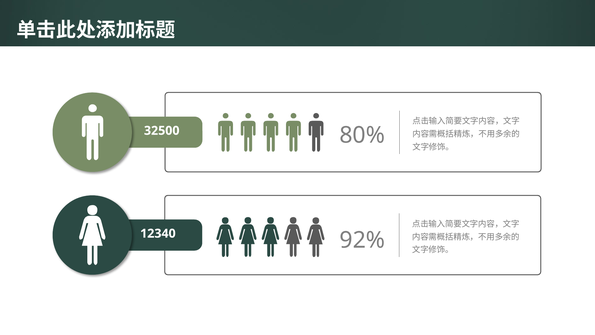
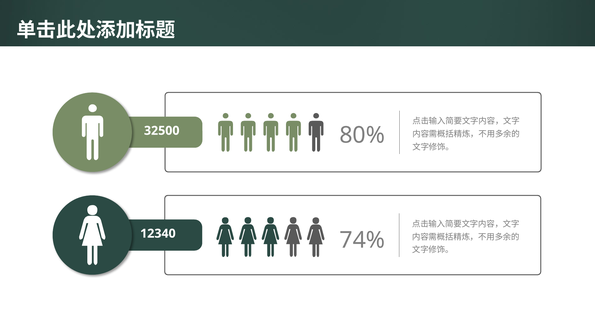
92%: 92% -> 74% (362, 240)
